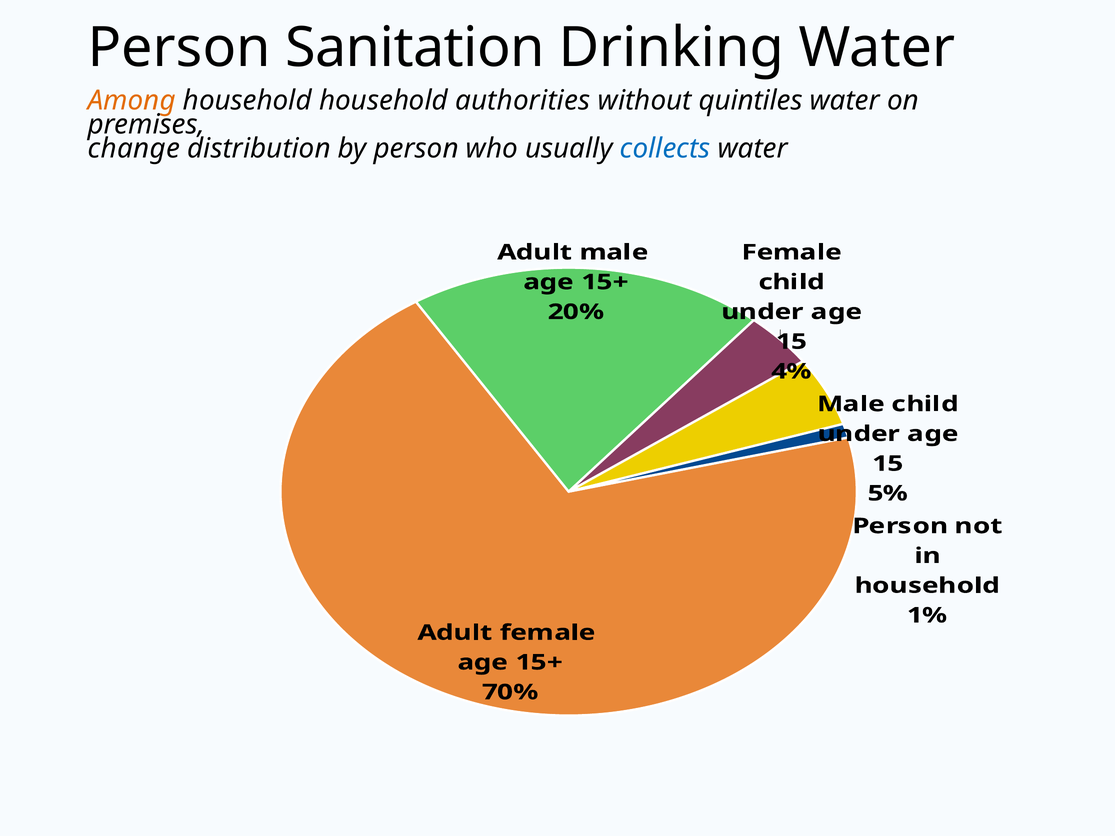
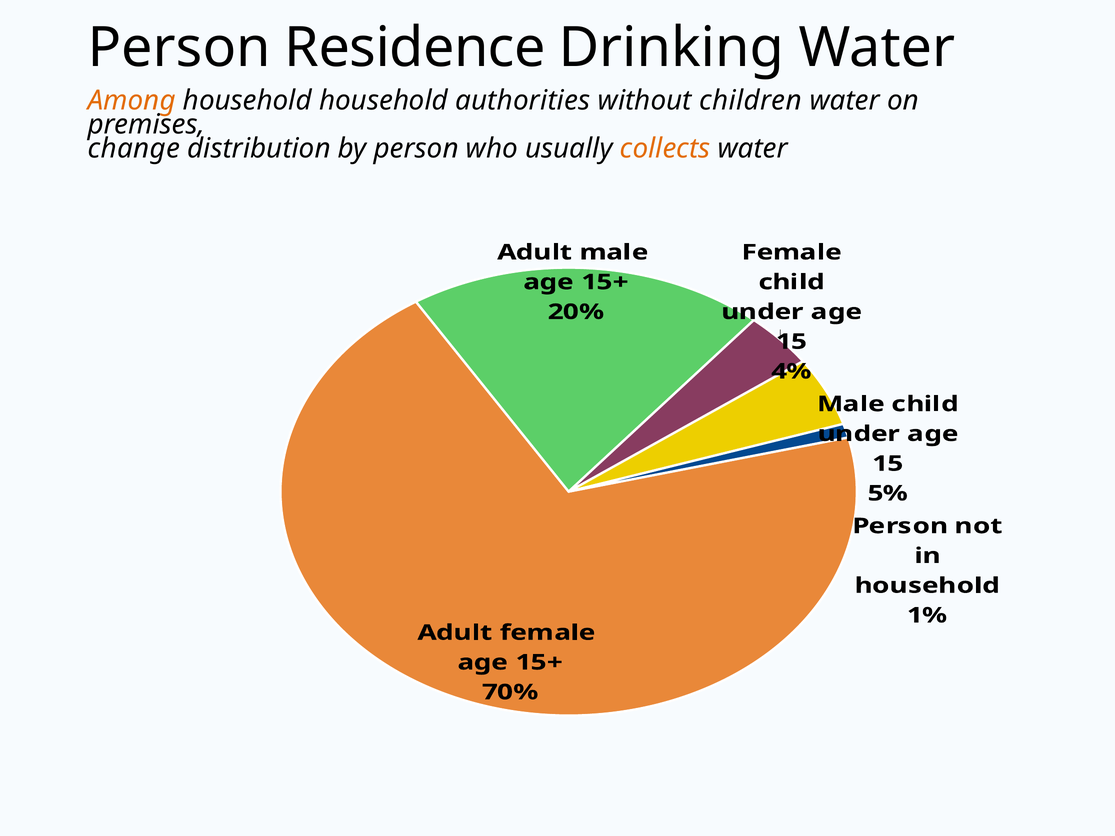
Sanitation: Sanitation -> Residence (415, 48)
quintiles: quintiles -> children (751, 101)
collects colour: blue -> orange (665, 149)
